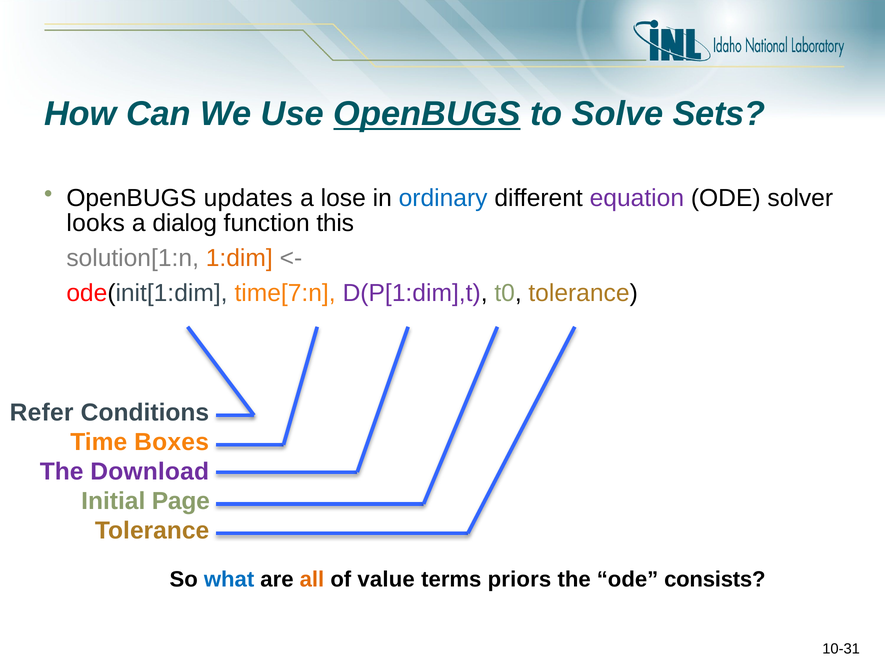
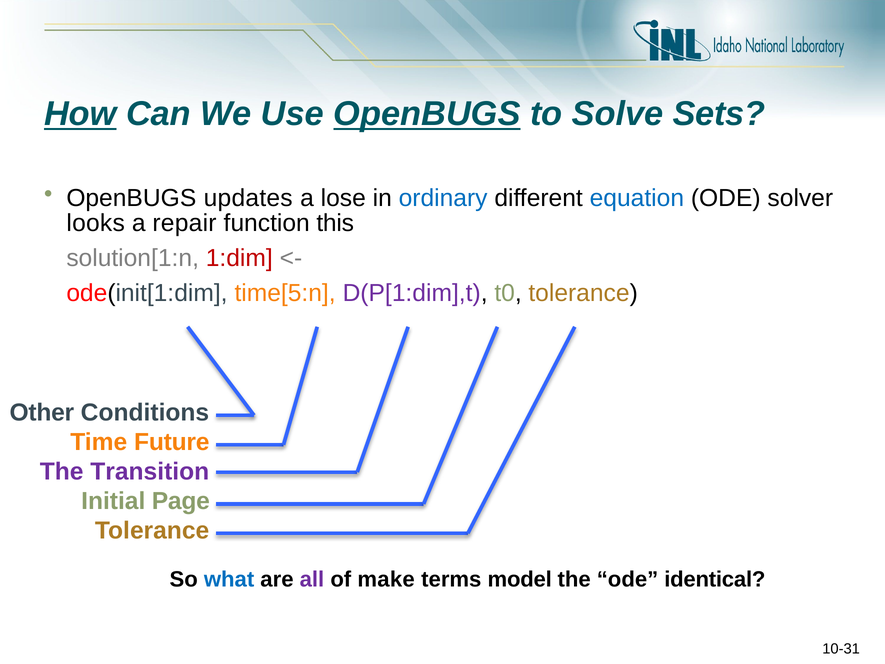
How underline: none -> present (80, 114)
equation colour: purple -> blue (637, 198)
dialog: dialog -> repair (184, 223)
1:dim colour: orange -> red (239, 258)
time[7:n: time[7:n -> time[5:n (285, 293)
Refer: Refer -> Other (42, 413)
Boxes: Boxes -> Future (172, 442)
Download: Download -> Transition (150, 472)
all colour: orange -> purple (312, 579)
value: value -> make (386, 579)
priors: priors -> model (520, 579)
consists: consists -> identical (715, 579)
